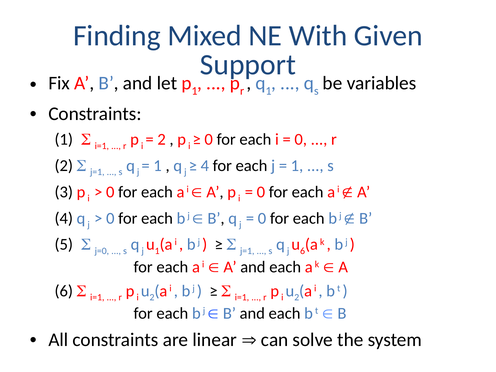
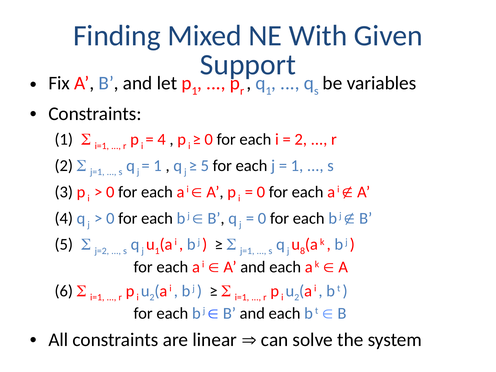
2: 2 -> 4 (162, 139)
0: 0 -> 2 (301, 139)
4: 4 -> 5 (205, 166)
j=0: j=0 -> j=2 (102, 251)
6: 6 -> 8 (303, 251)
